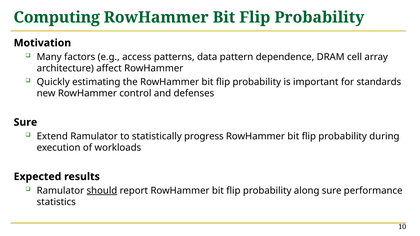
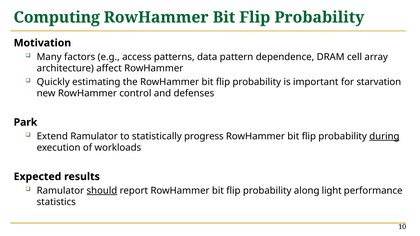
standards: standards -> starvation (379, 82)
Sure: Sure -> Park (25, 122)
during underline: none -> present (384, 136)
along sure: sure -> light (332, 191)
